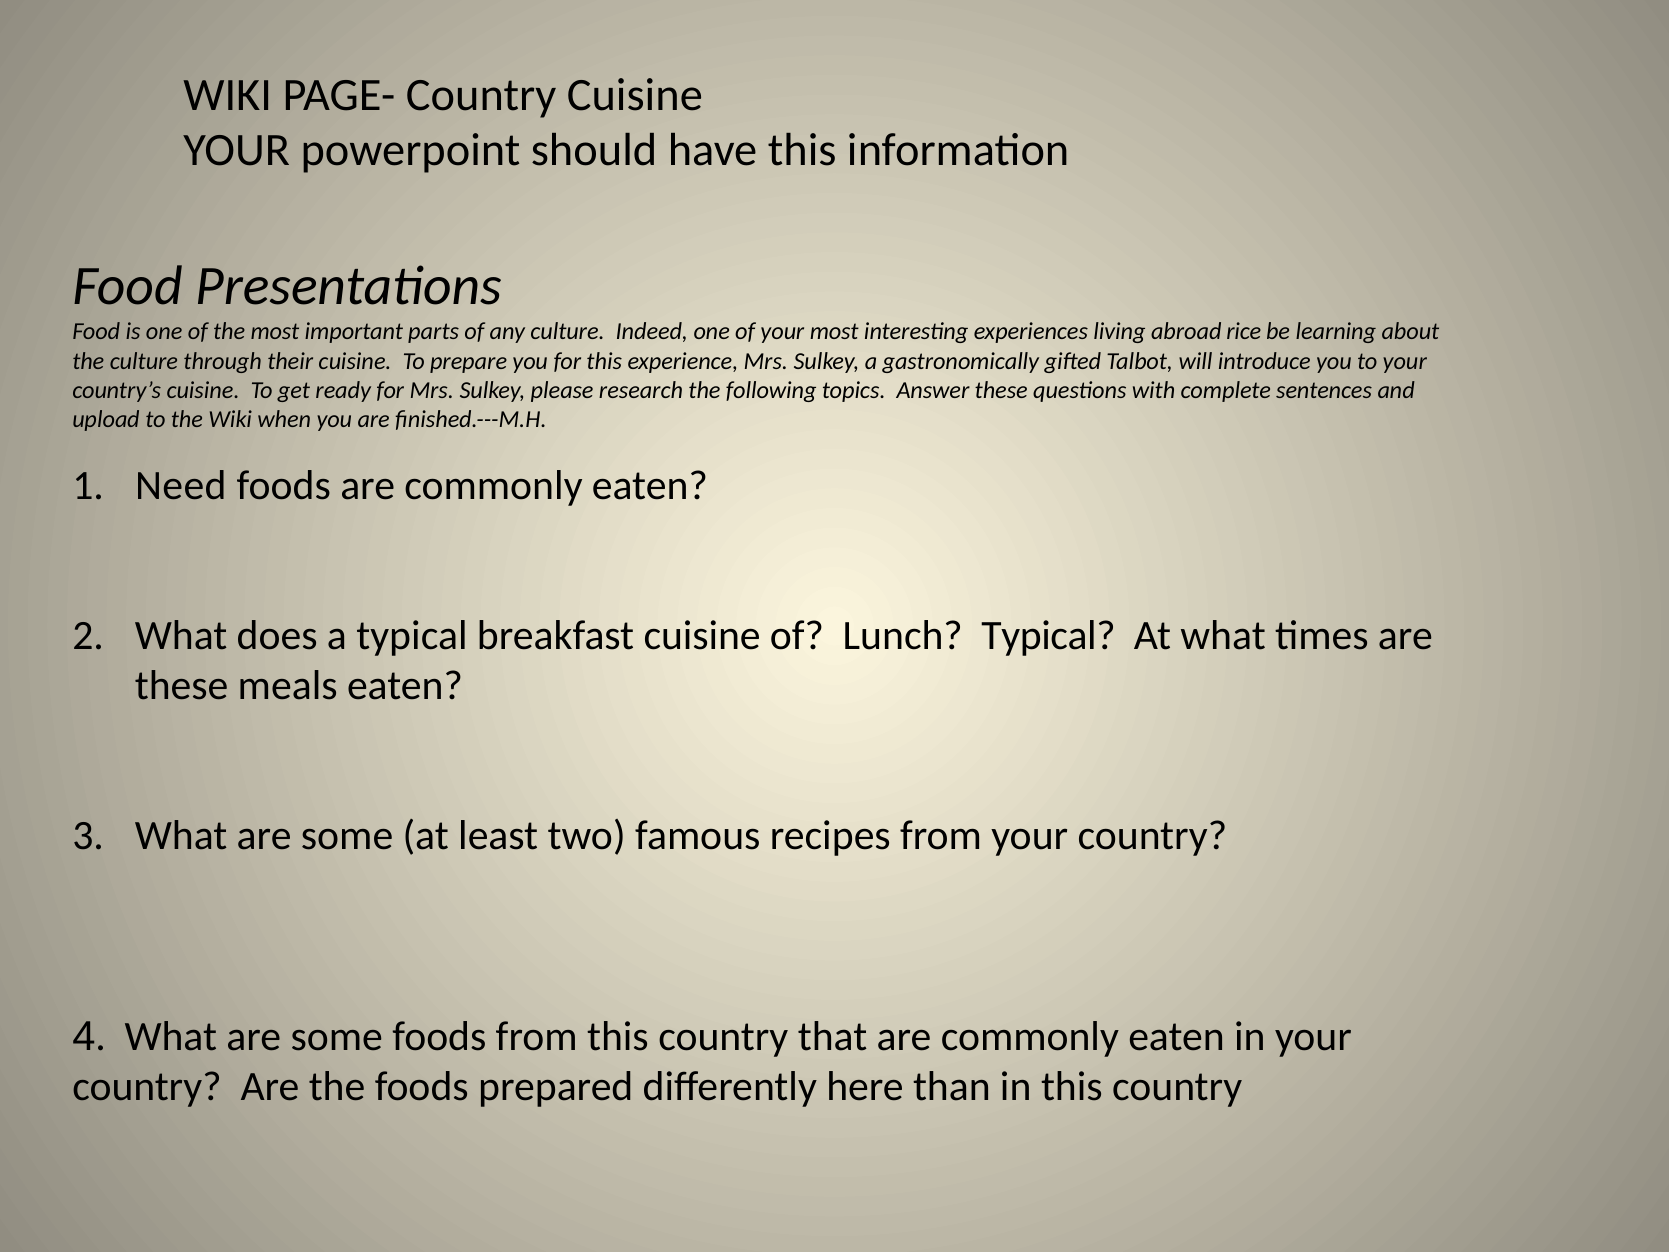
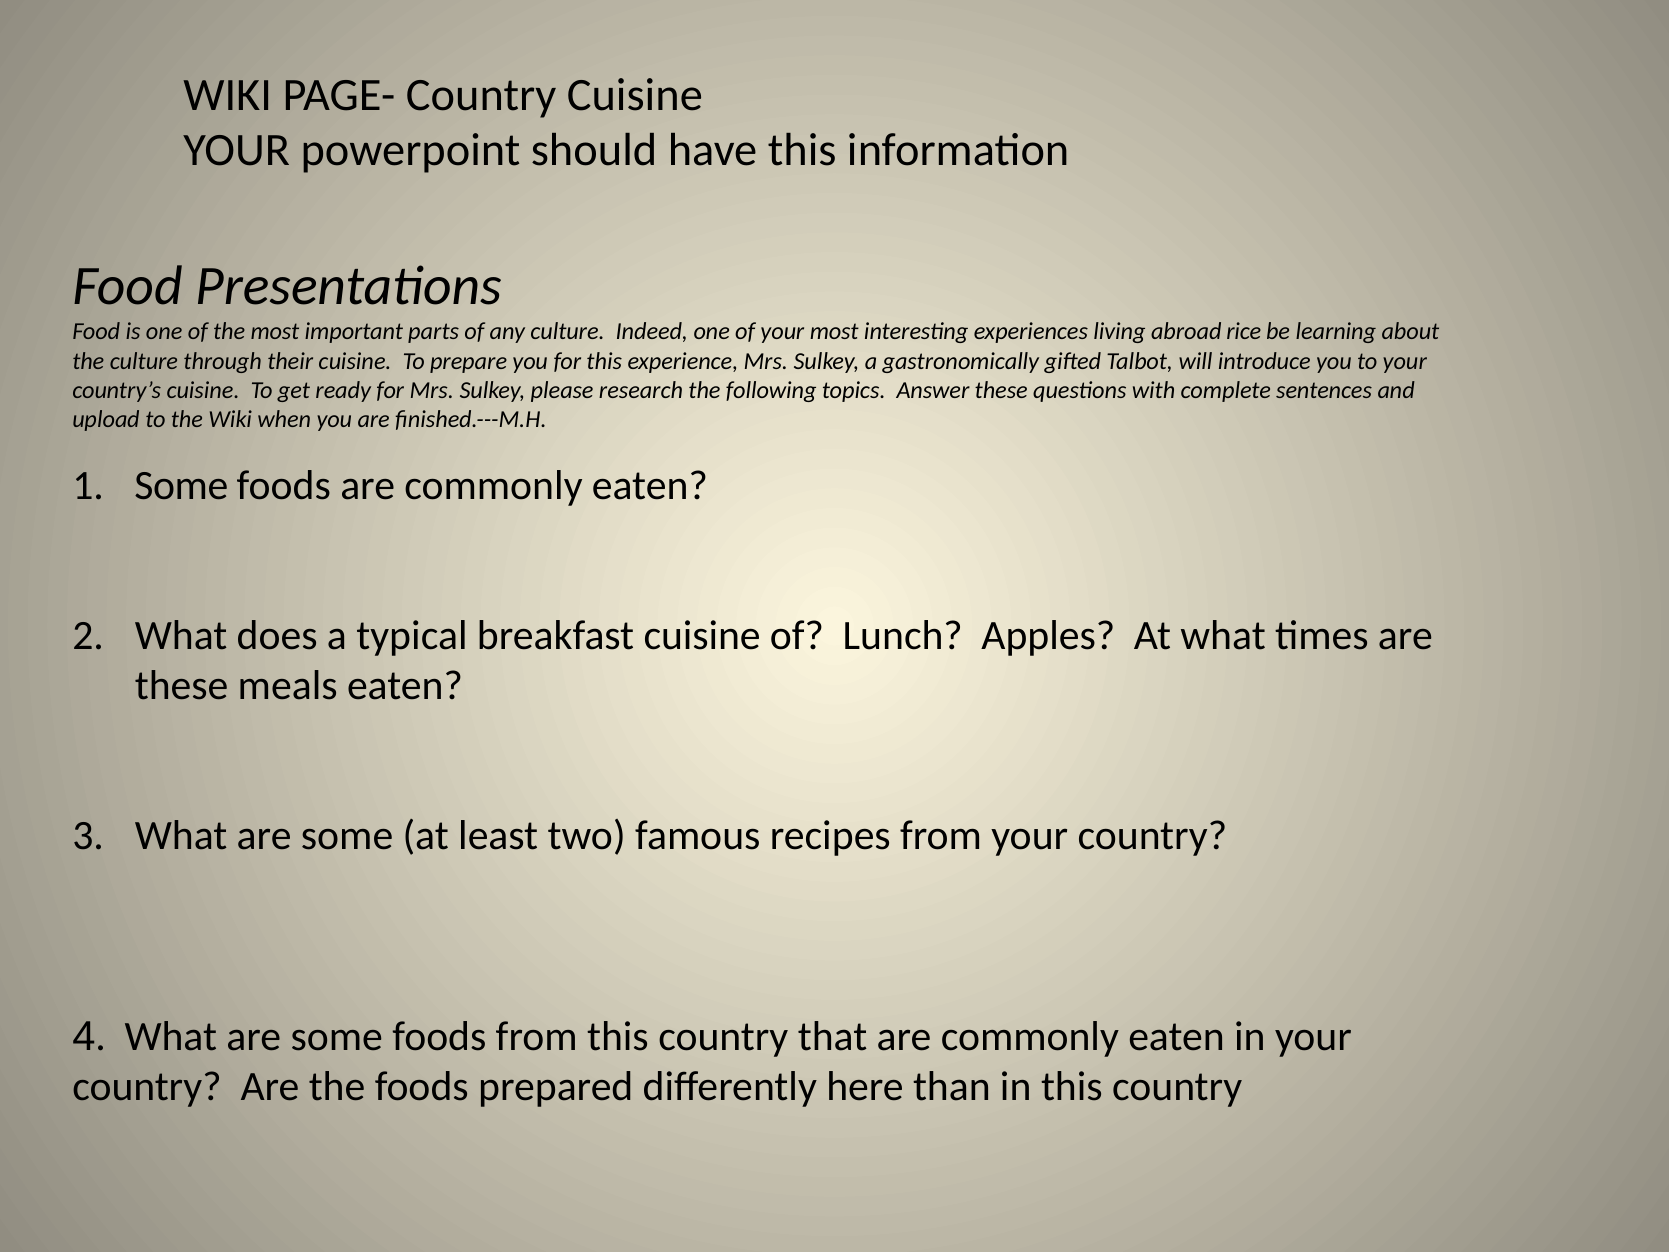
Need: Need -> Some (181, 485)
Lunch Typical: Typical -> Apples (1048, 635)
